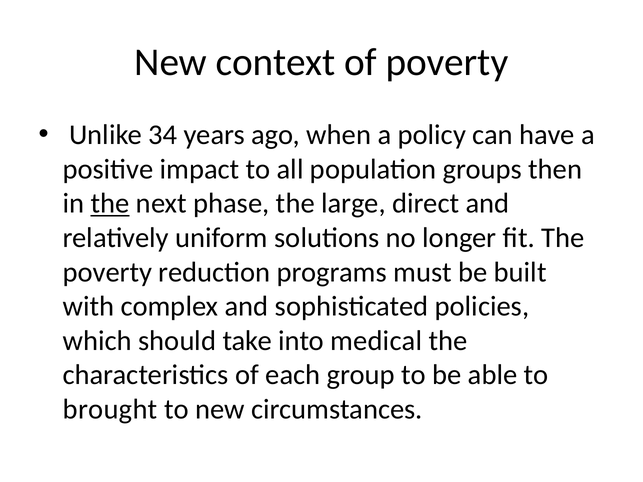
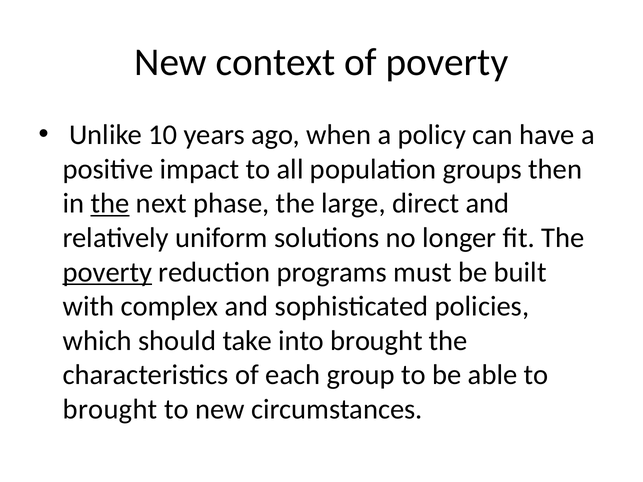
34: 34 -> 10 (163, 135)
poverty underline: none -> present (107, 272)
into medical: medical -> brought (376, 341)
